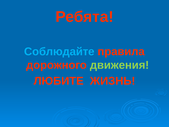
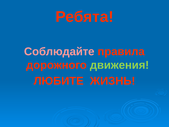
Соблюдайте colour: light blue -> pink (59, 51)
